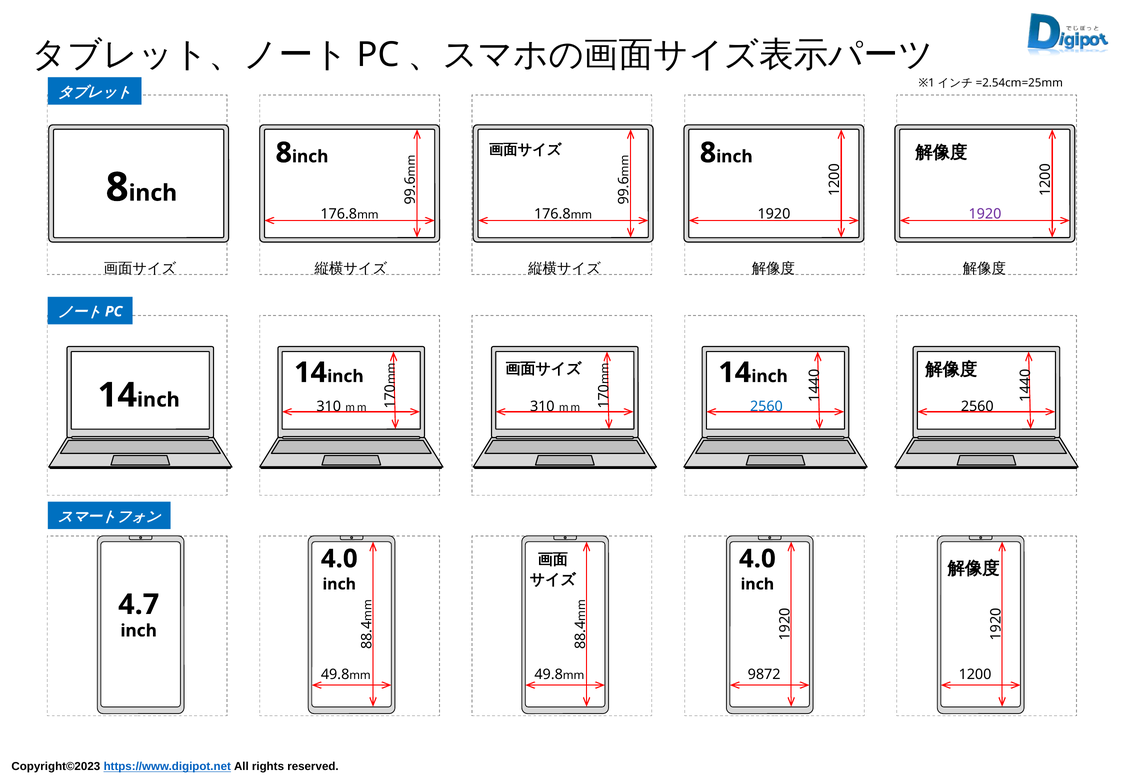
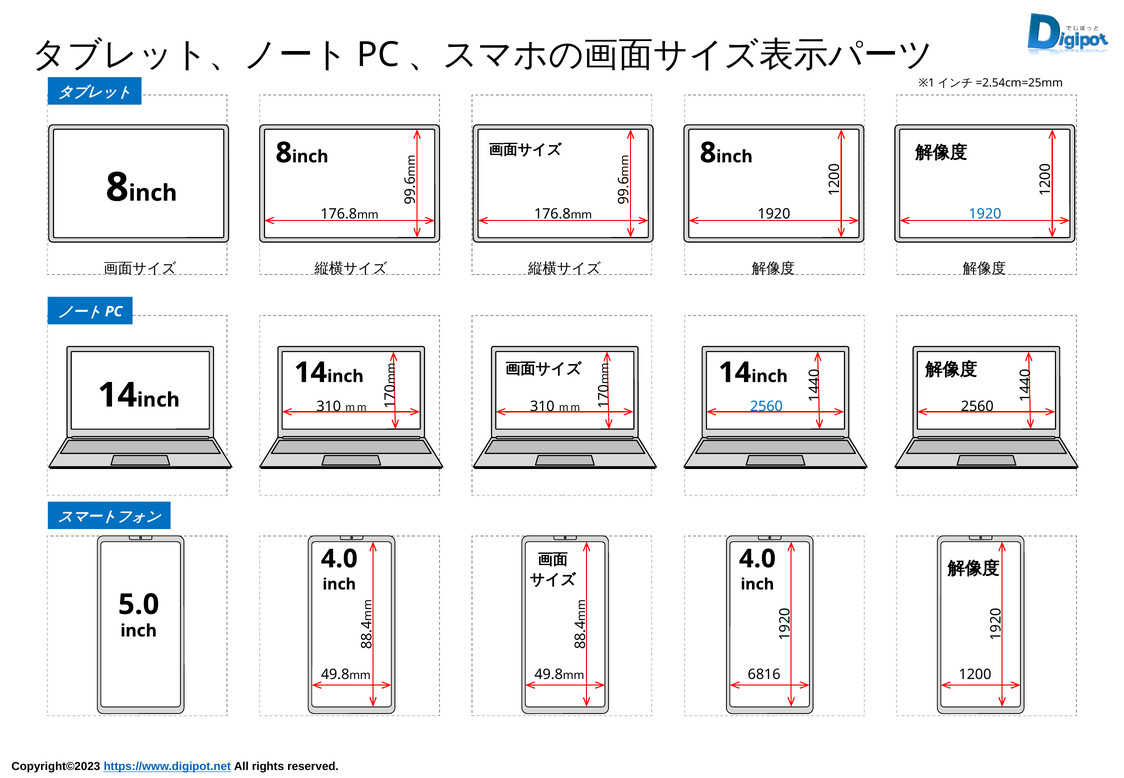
1920 colour: purple -> blue (985, 214)
4.7: 4.7 -> 5.0 (139, 605)
9872: 9872 -> 6816 (764, 674)
